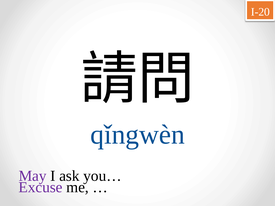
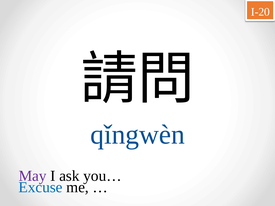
Excuse colour: purple -> blue (41, 187)
